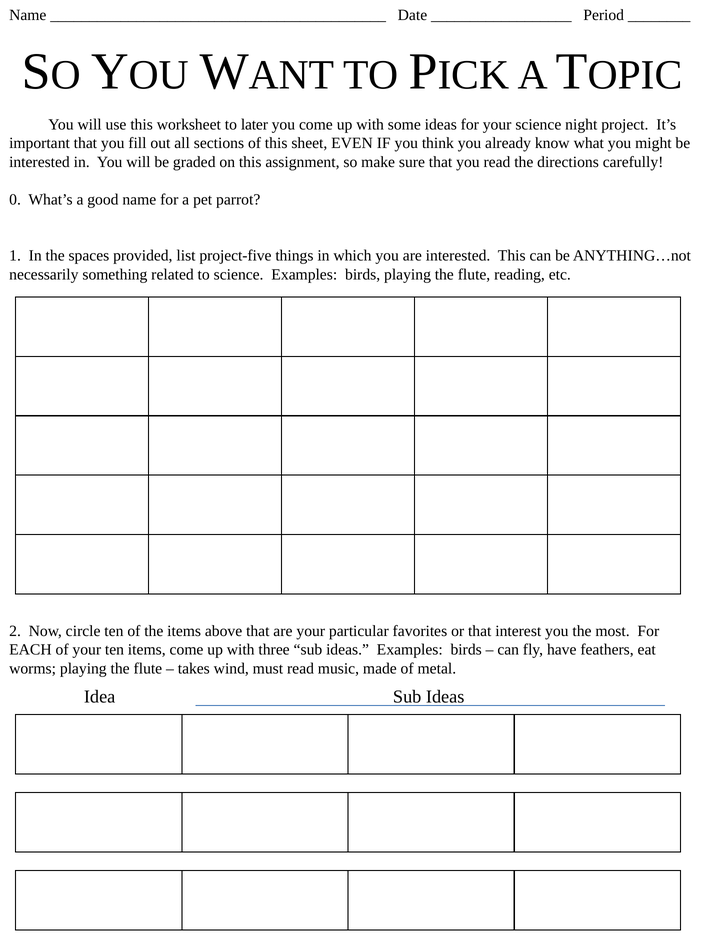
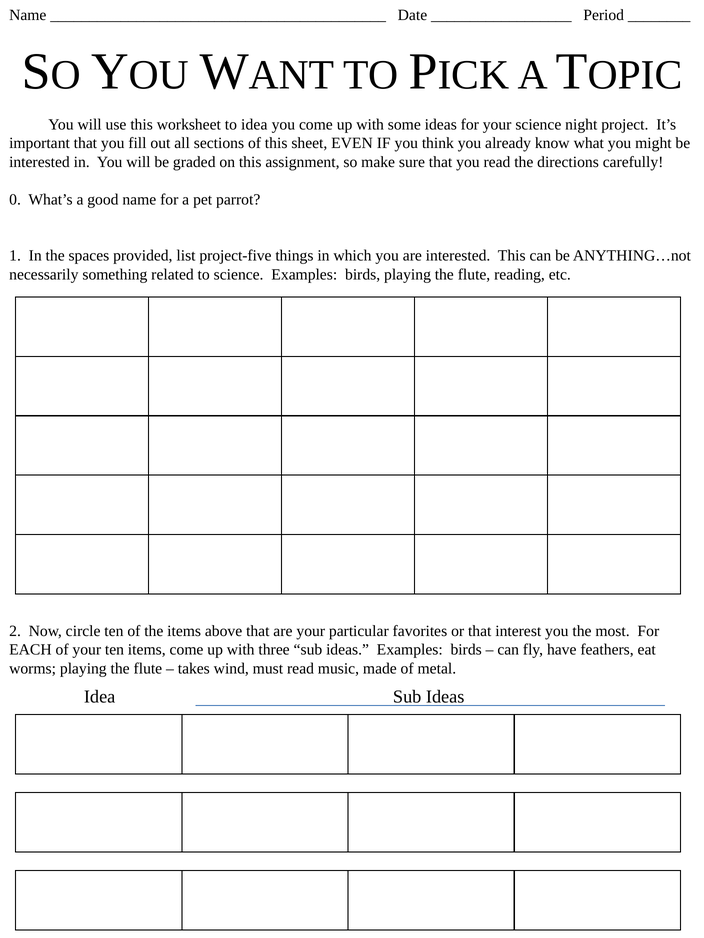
to later: later -> idea (254, 125)
